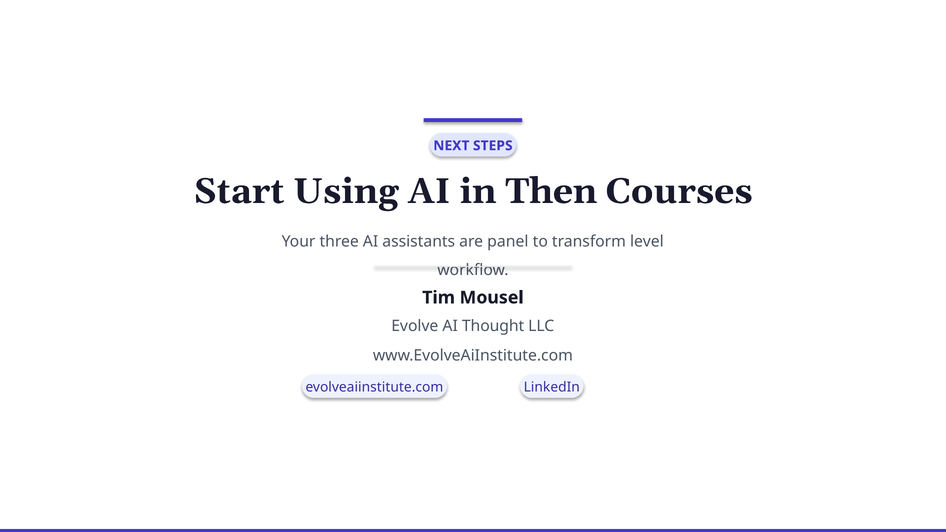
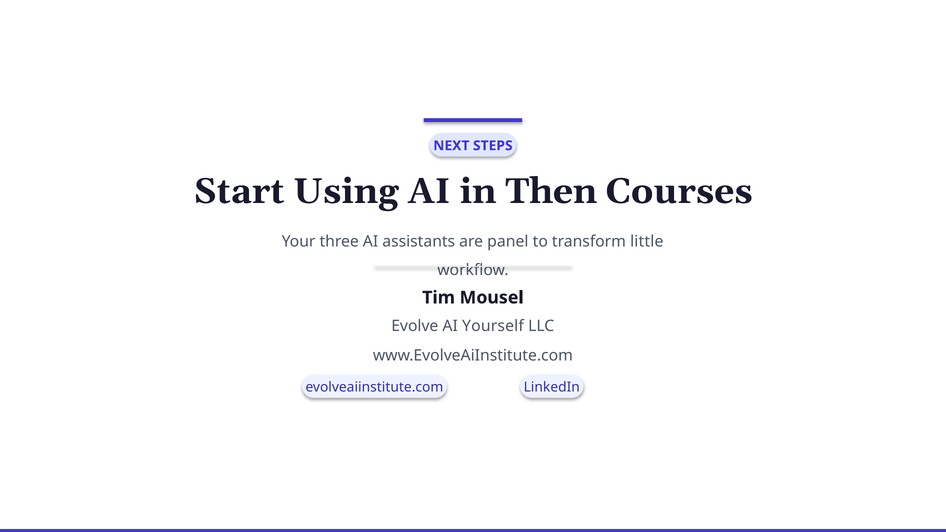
level: level -> little (647, 242)
Thought: Thought -> Yourself (493, 326)
